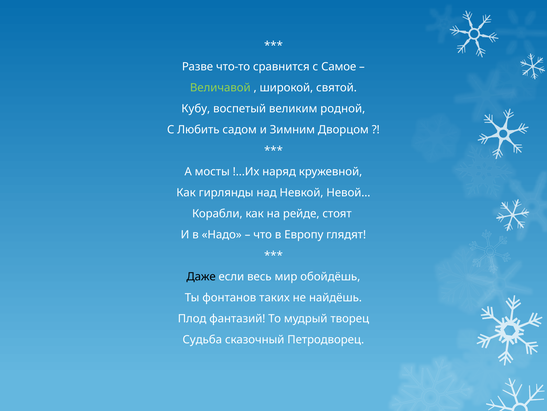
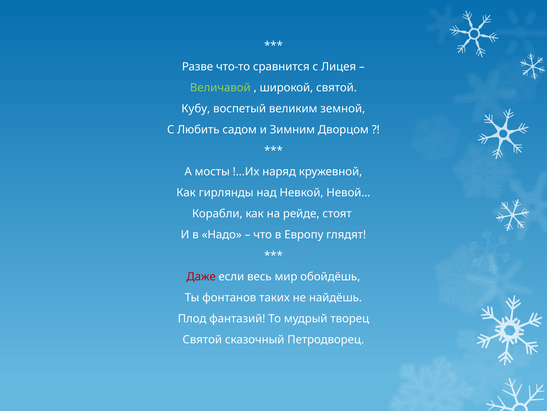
Самое: Самое -> Лицея (339, 67)
родной: родной -> земной (343, 109)
Даже colour: black -> red (201, 276)
Судьба: Судьба -> Святой (202, 339)
